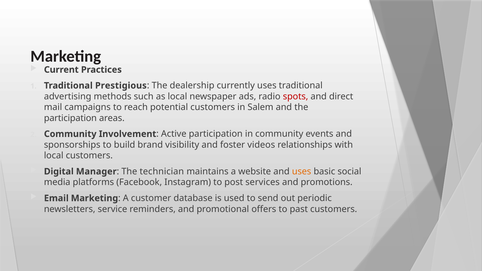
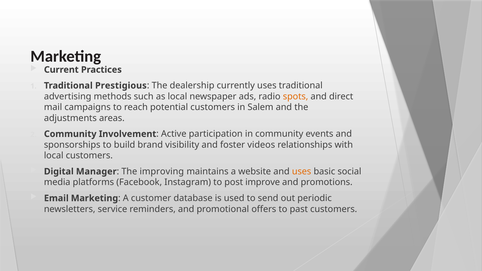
spots colour: red -> orange (296, 96)
participation: participation -> adjustments (70, 118)
technician: technician -> improving (162, 172)
services: services -> improve (263, 182)
